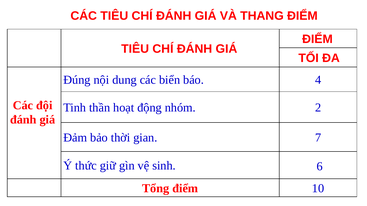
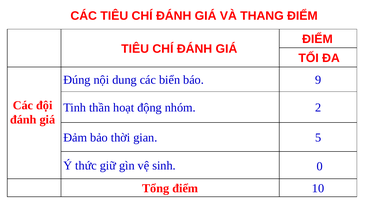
4: 4 -> 9 (318, 80)
7: 7 -> 5 (318, 138)
6: 6 -> 0 (320, 167)
